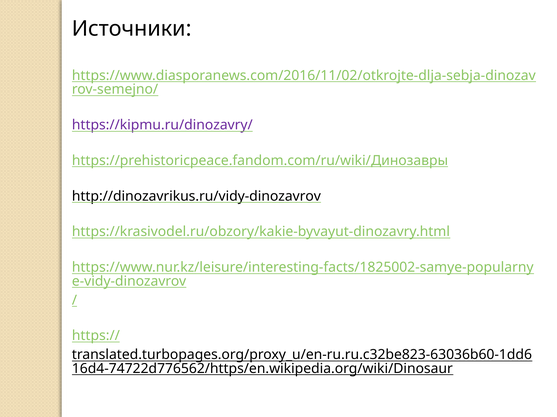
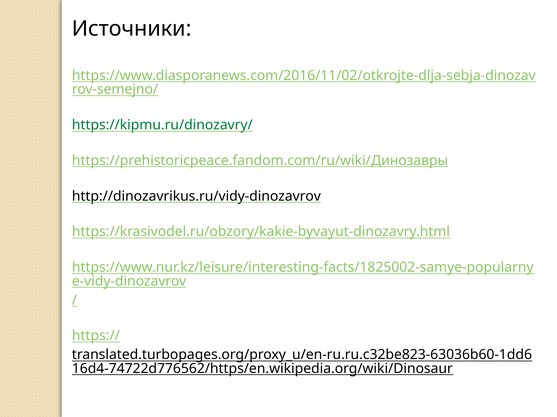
https://kipmu.ru/dinozavry/ colour: purple -> green (162, 125)
